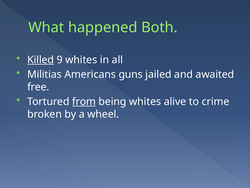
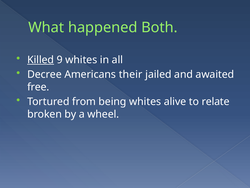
Militias: Militias -> Decree (44, 74)
guns: guns -> their (131, 74)
from underline: present -> none (84, 101)
crime: crime -> relate (216, 101)
